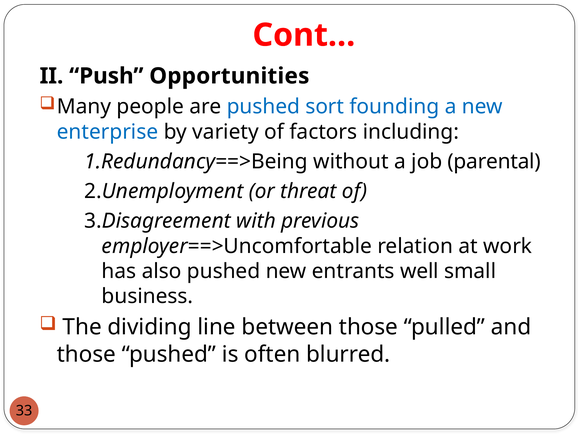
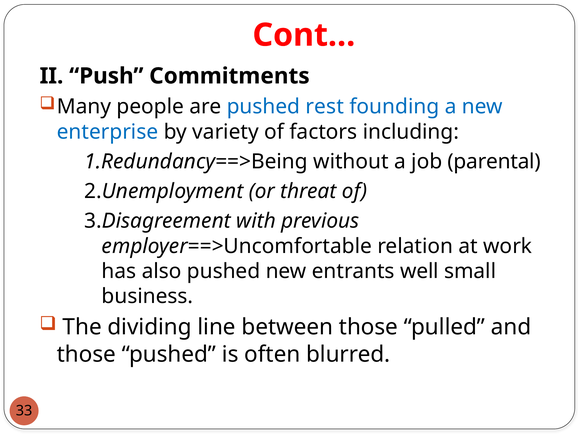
Opportunities: Opportunities -> Commitments (229, 76)
sort: sort -> rest (325, 106)
